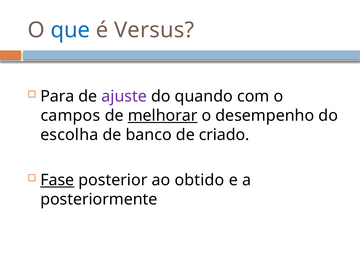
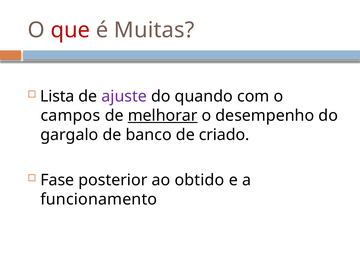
que colour: blue -> red (70, 30)
Versus: Versus -> Muitas (154, 30)
Para: Para -> Lista (57, 96)
escolha: escolha -> gargalo (69, 135)
Fase underline: present -> none (57, 180)
posteriormente: posteriormente -> funcionamento (99, 199)
